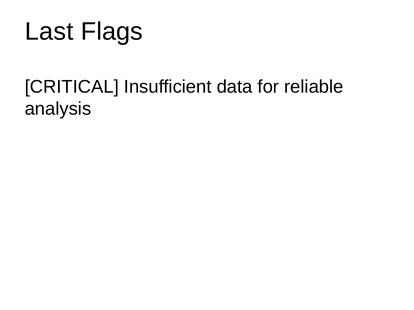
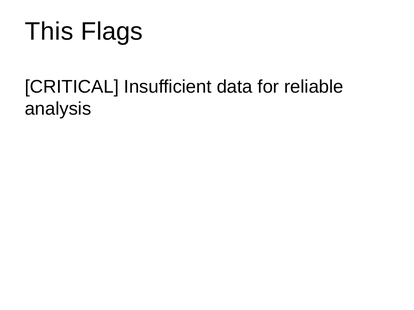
Last: Last -> This (49, 31)
